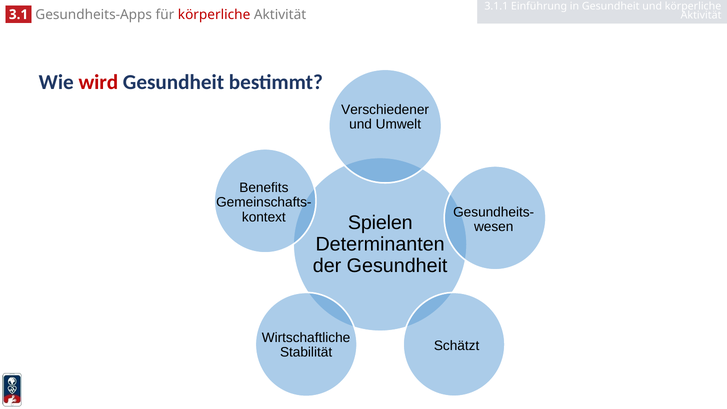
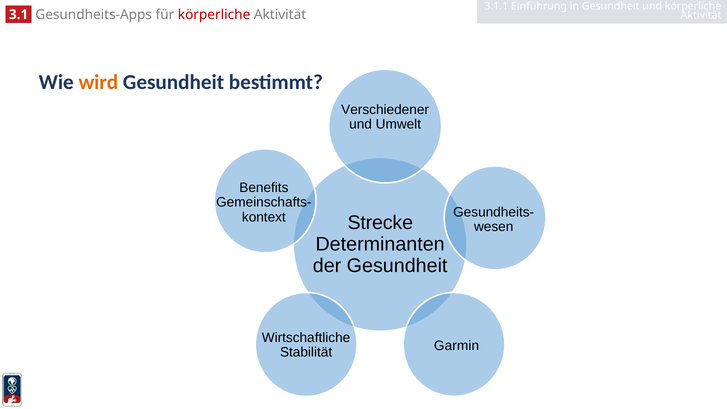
wird colour: red -> orange (98, 82)
Spielen: Spielen -> Strecke (380, 223)
Schätzt: Schätzt -> Garmin (457, 346)
